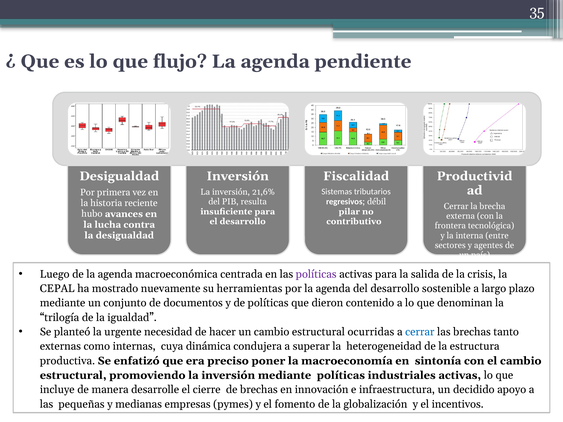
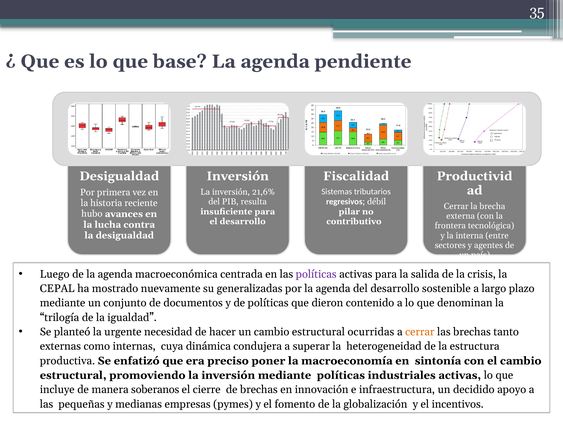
flujo: flujo -> base (180, 61)
herramientas: herramientas -> generalizadas (250, 289)
cerrar colour: blue -> orange (420, 332)
desarrolle: desarrolle -> soberanos (155, 390)
